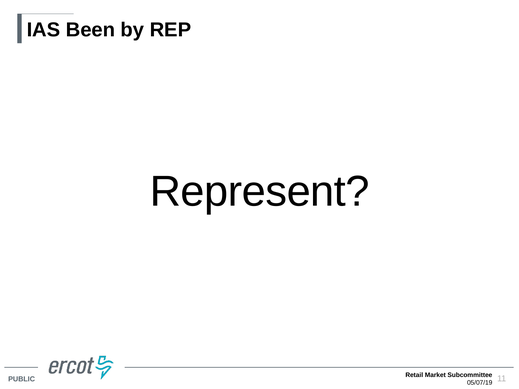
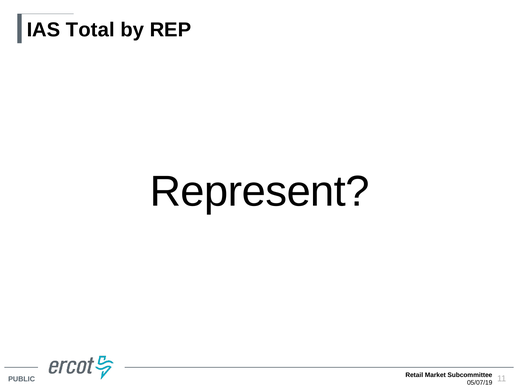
Been: Been -> Total (90, 30)
